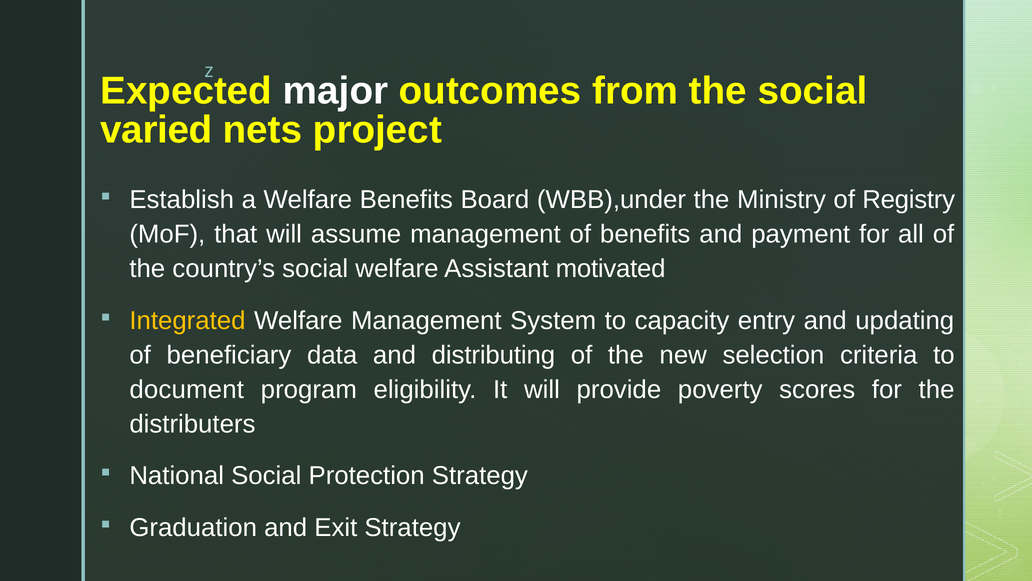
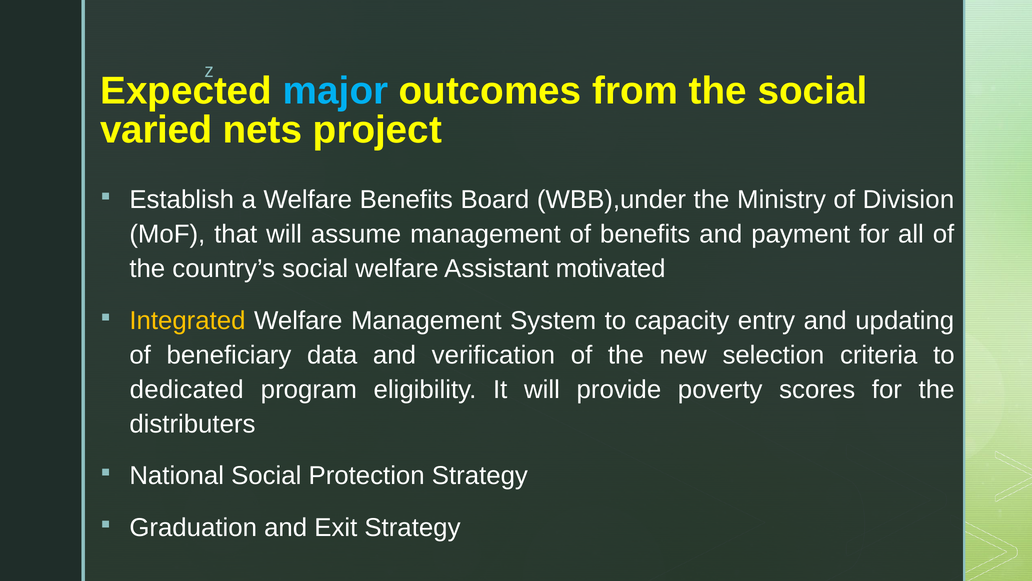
major colour: white -> light blue (336, 91)
Registry: Registry -> Division (908, 200)
distributing: distributing -> verification (493, 355)
document: document -> dedicated (187, 389)
